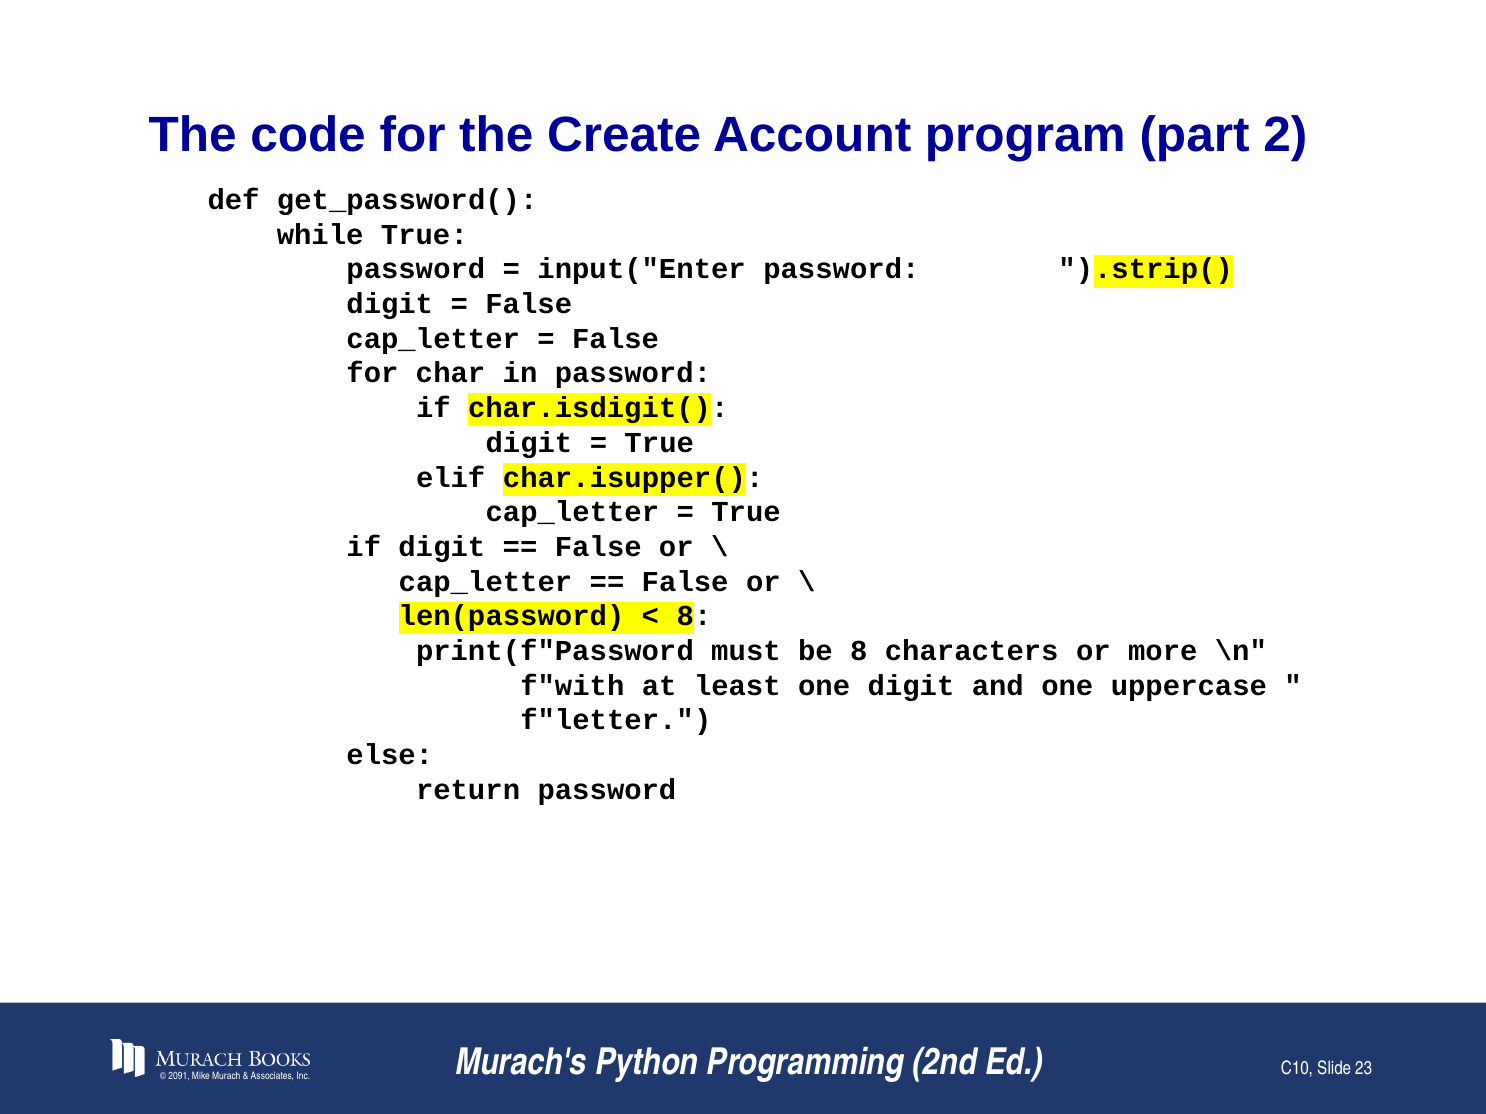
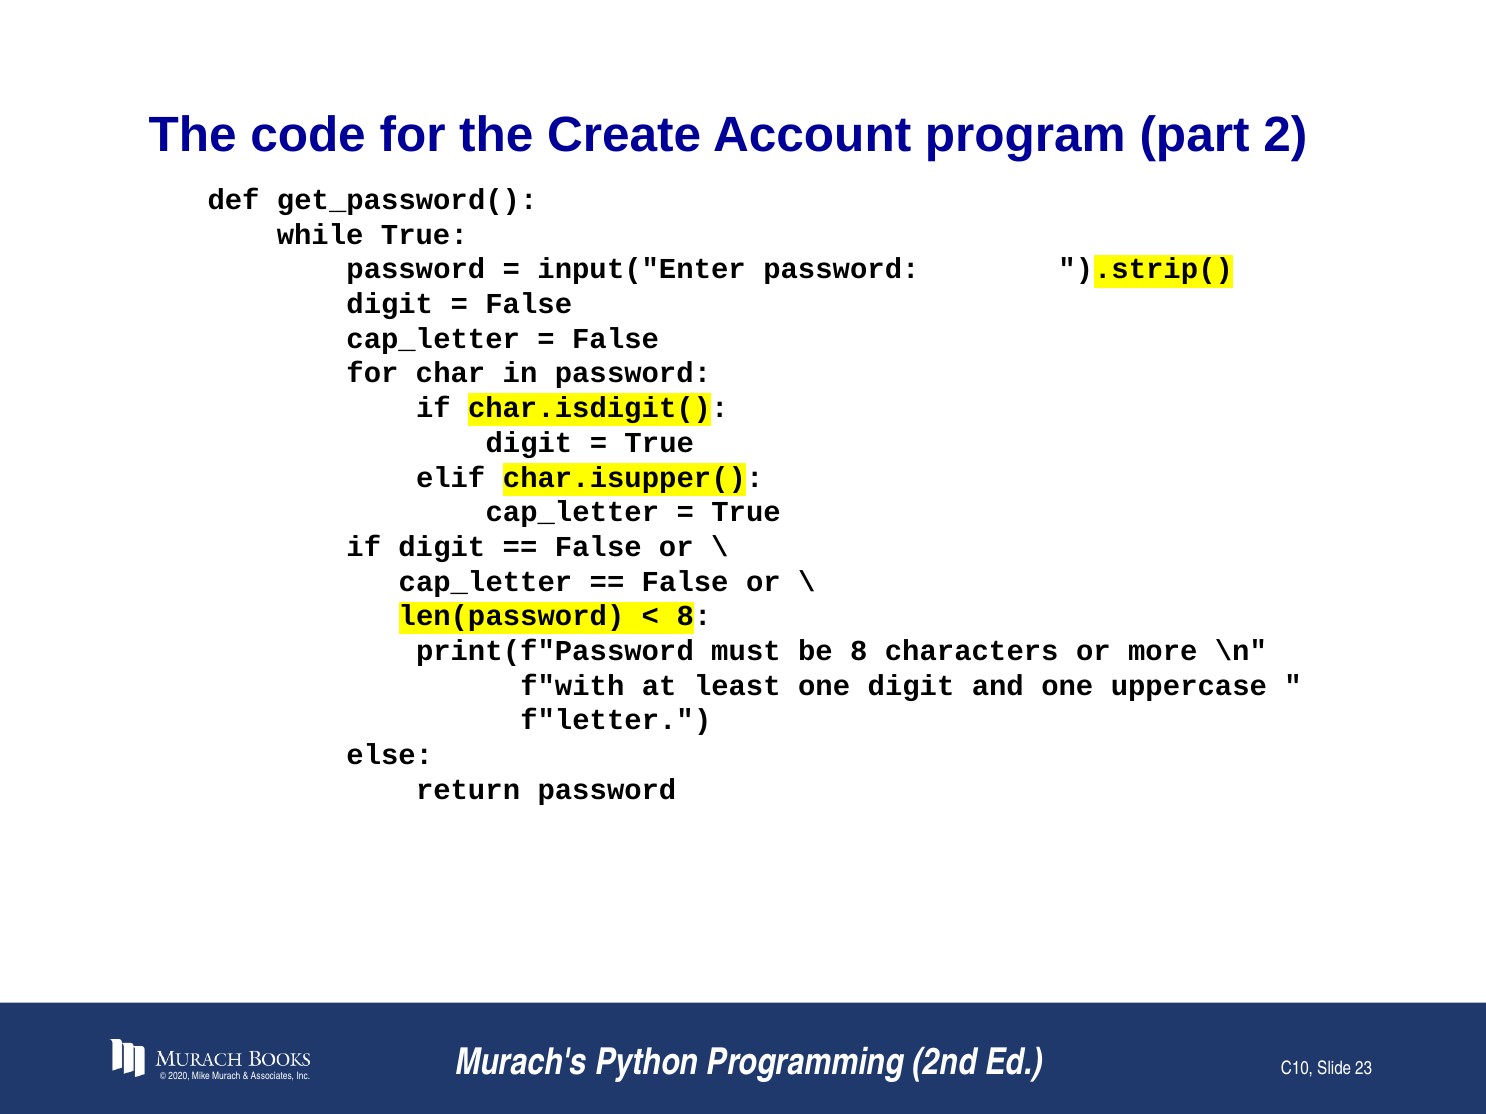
2091: 2091 -> 2020 (179, 1077)
